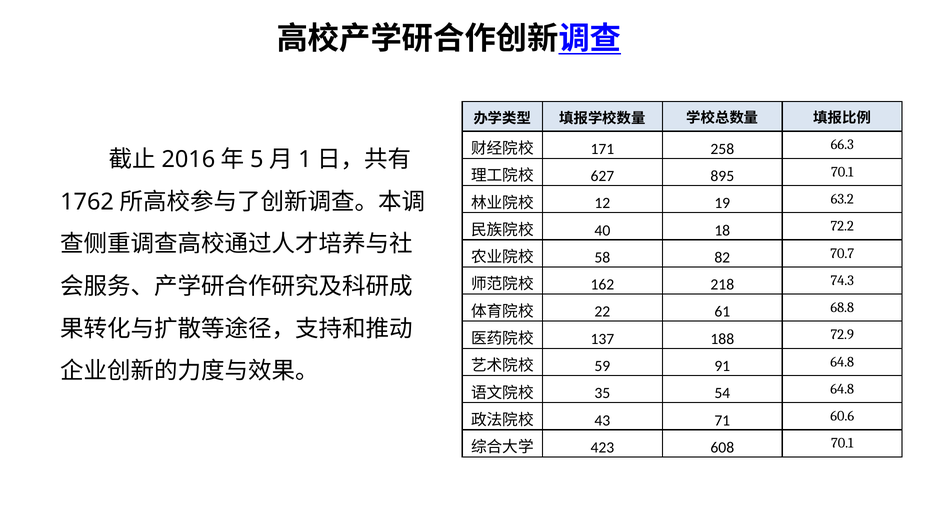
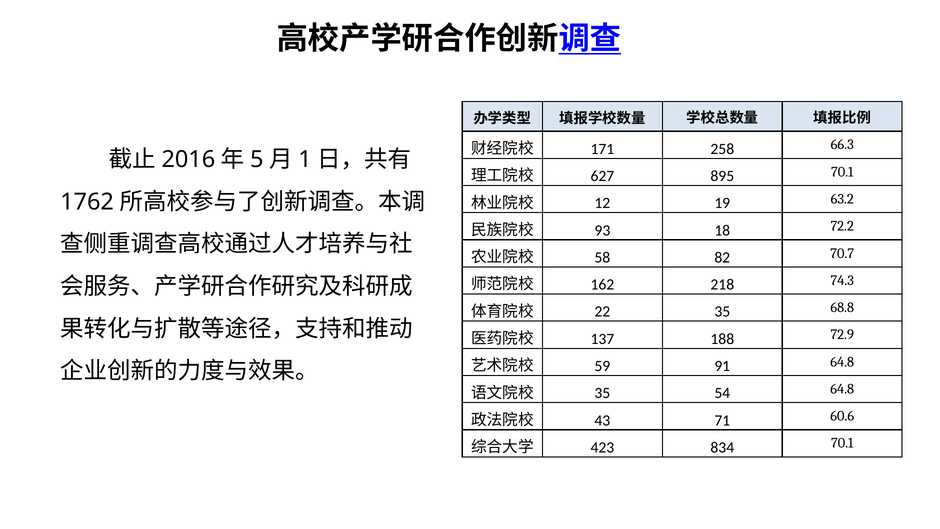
40: 40 -> 93 (602, 230)
22 61: 61 -> 35 (722, 312)
608: 608 -> 834 (722, 447)
